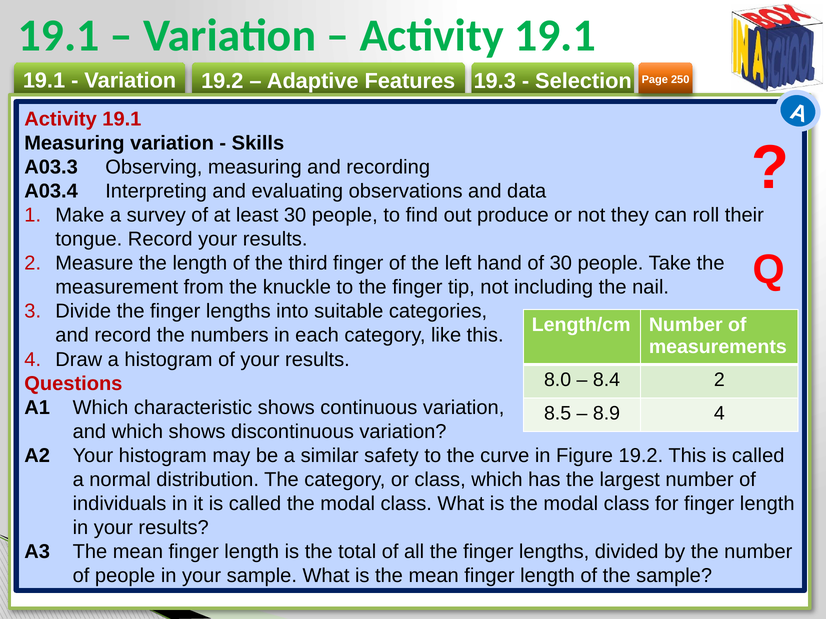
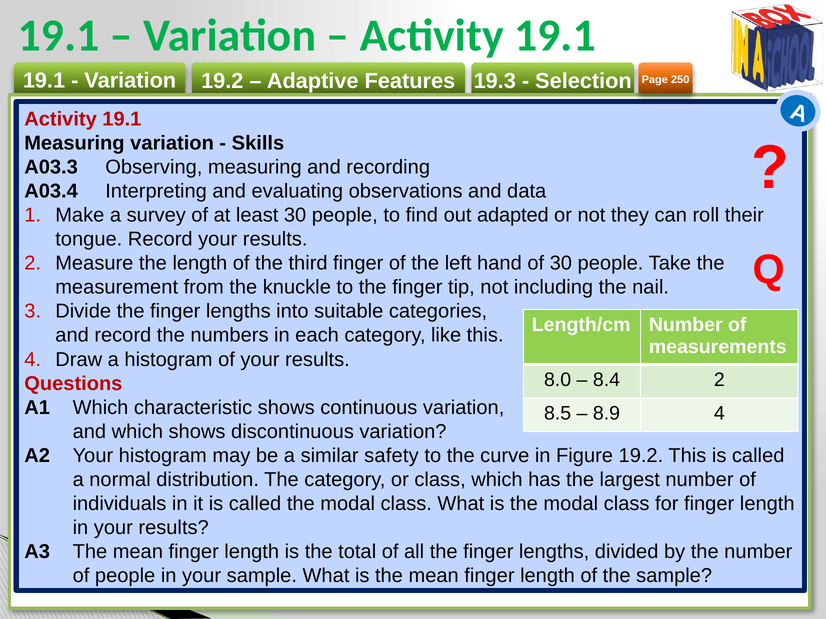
produce: produce -> adapted (513, 215)
